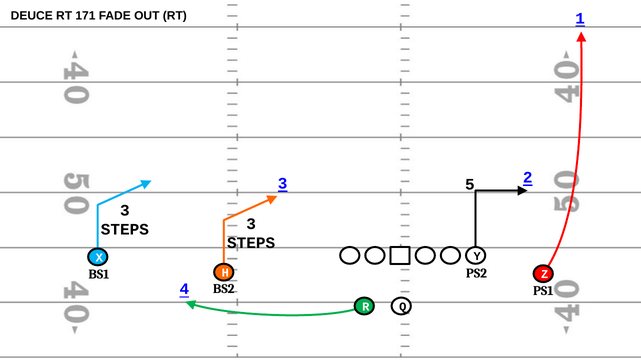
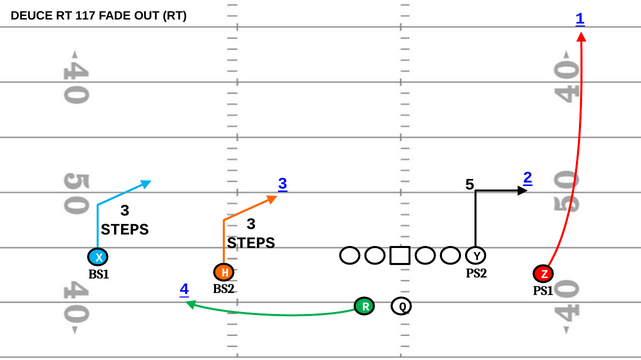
171: 171 -> 117 (85, 16)
